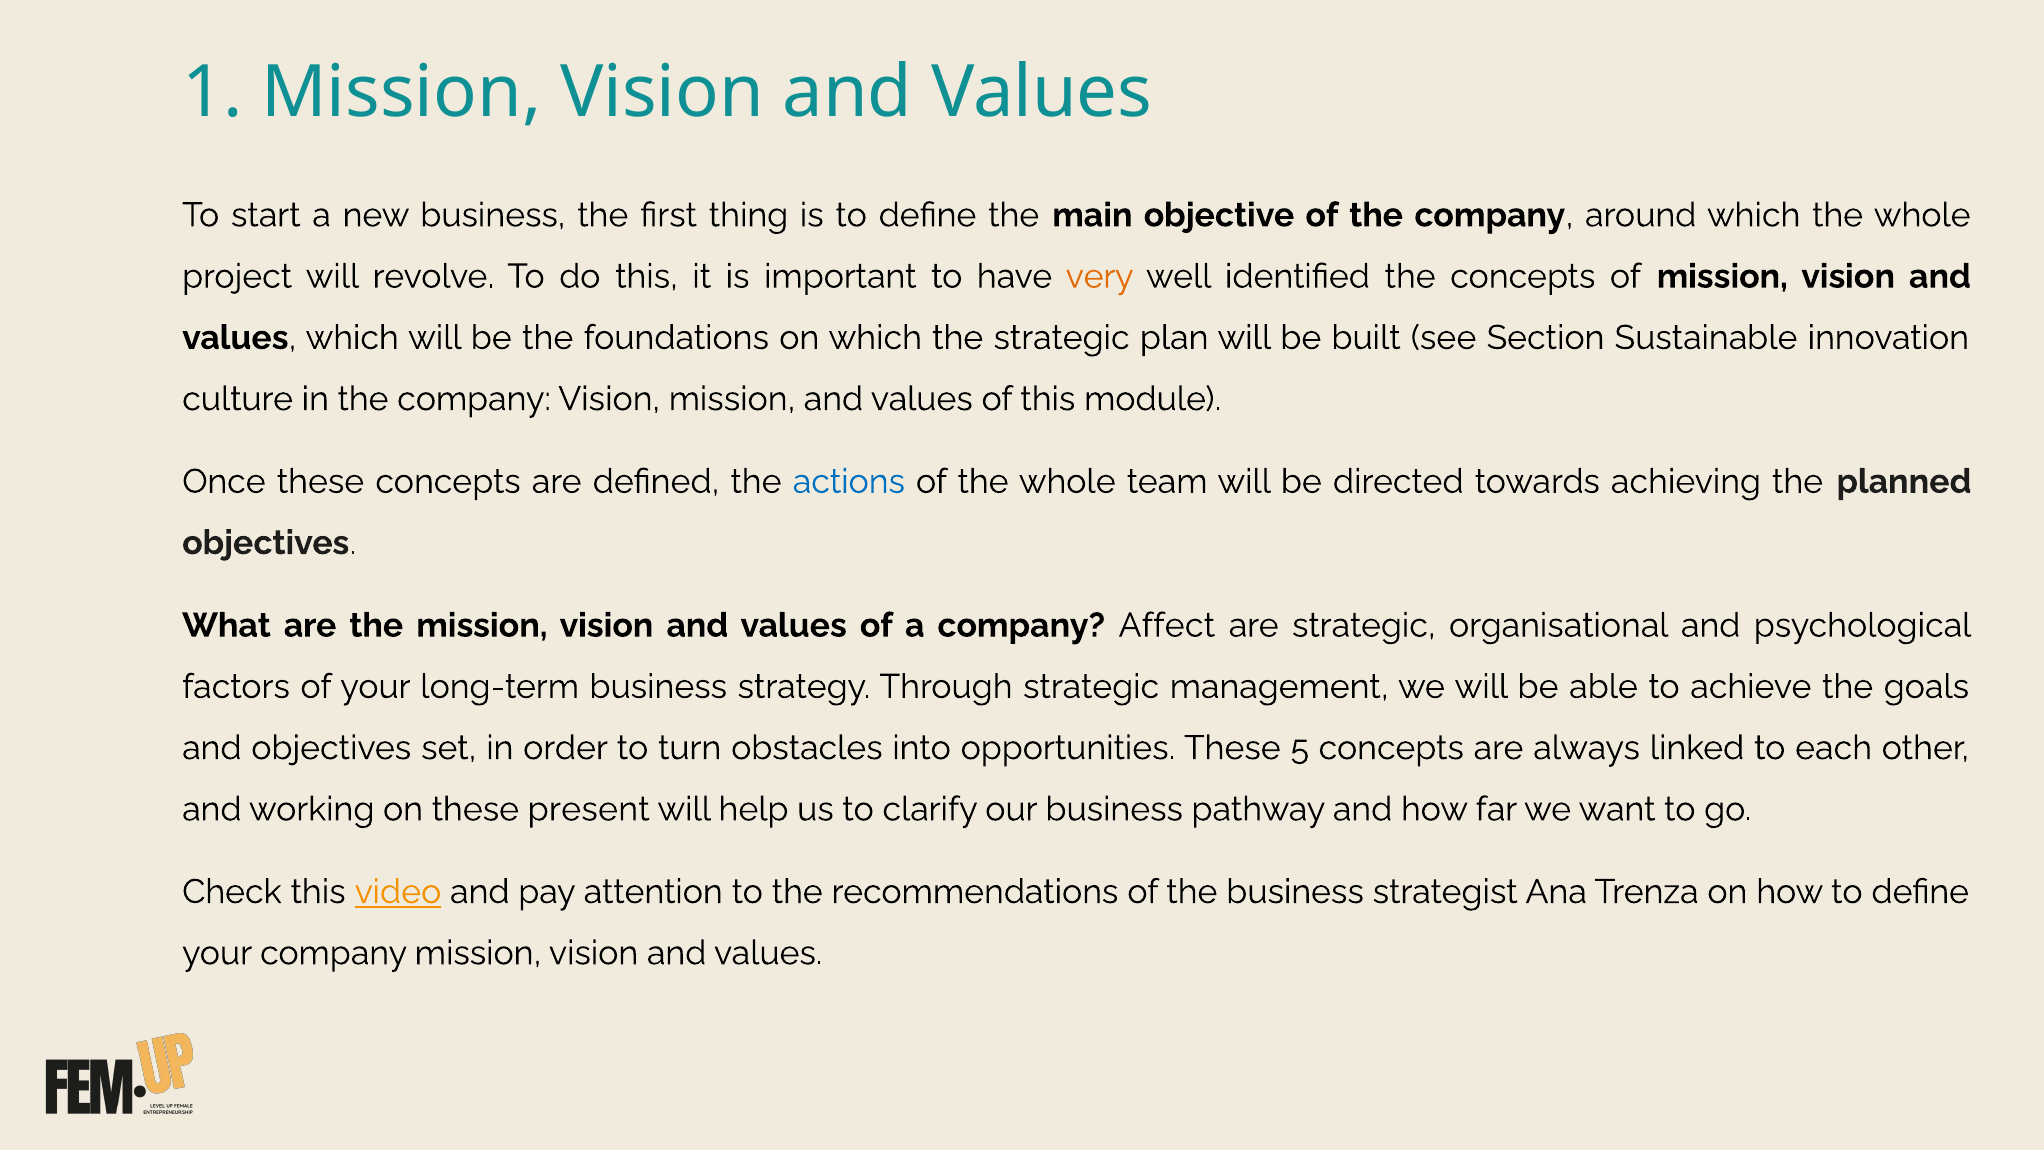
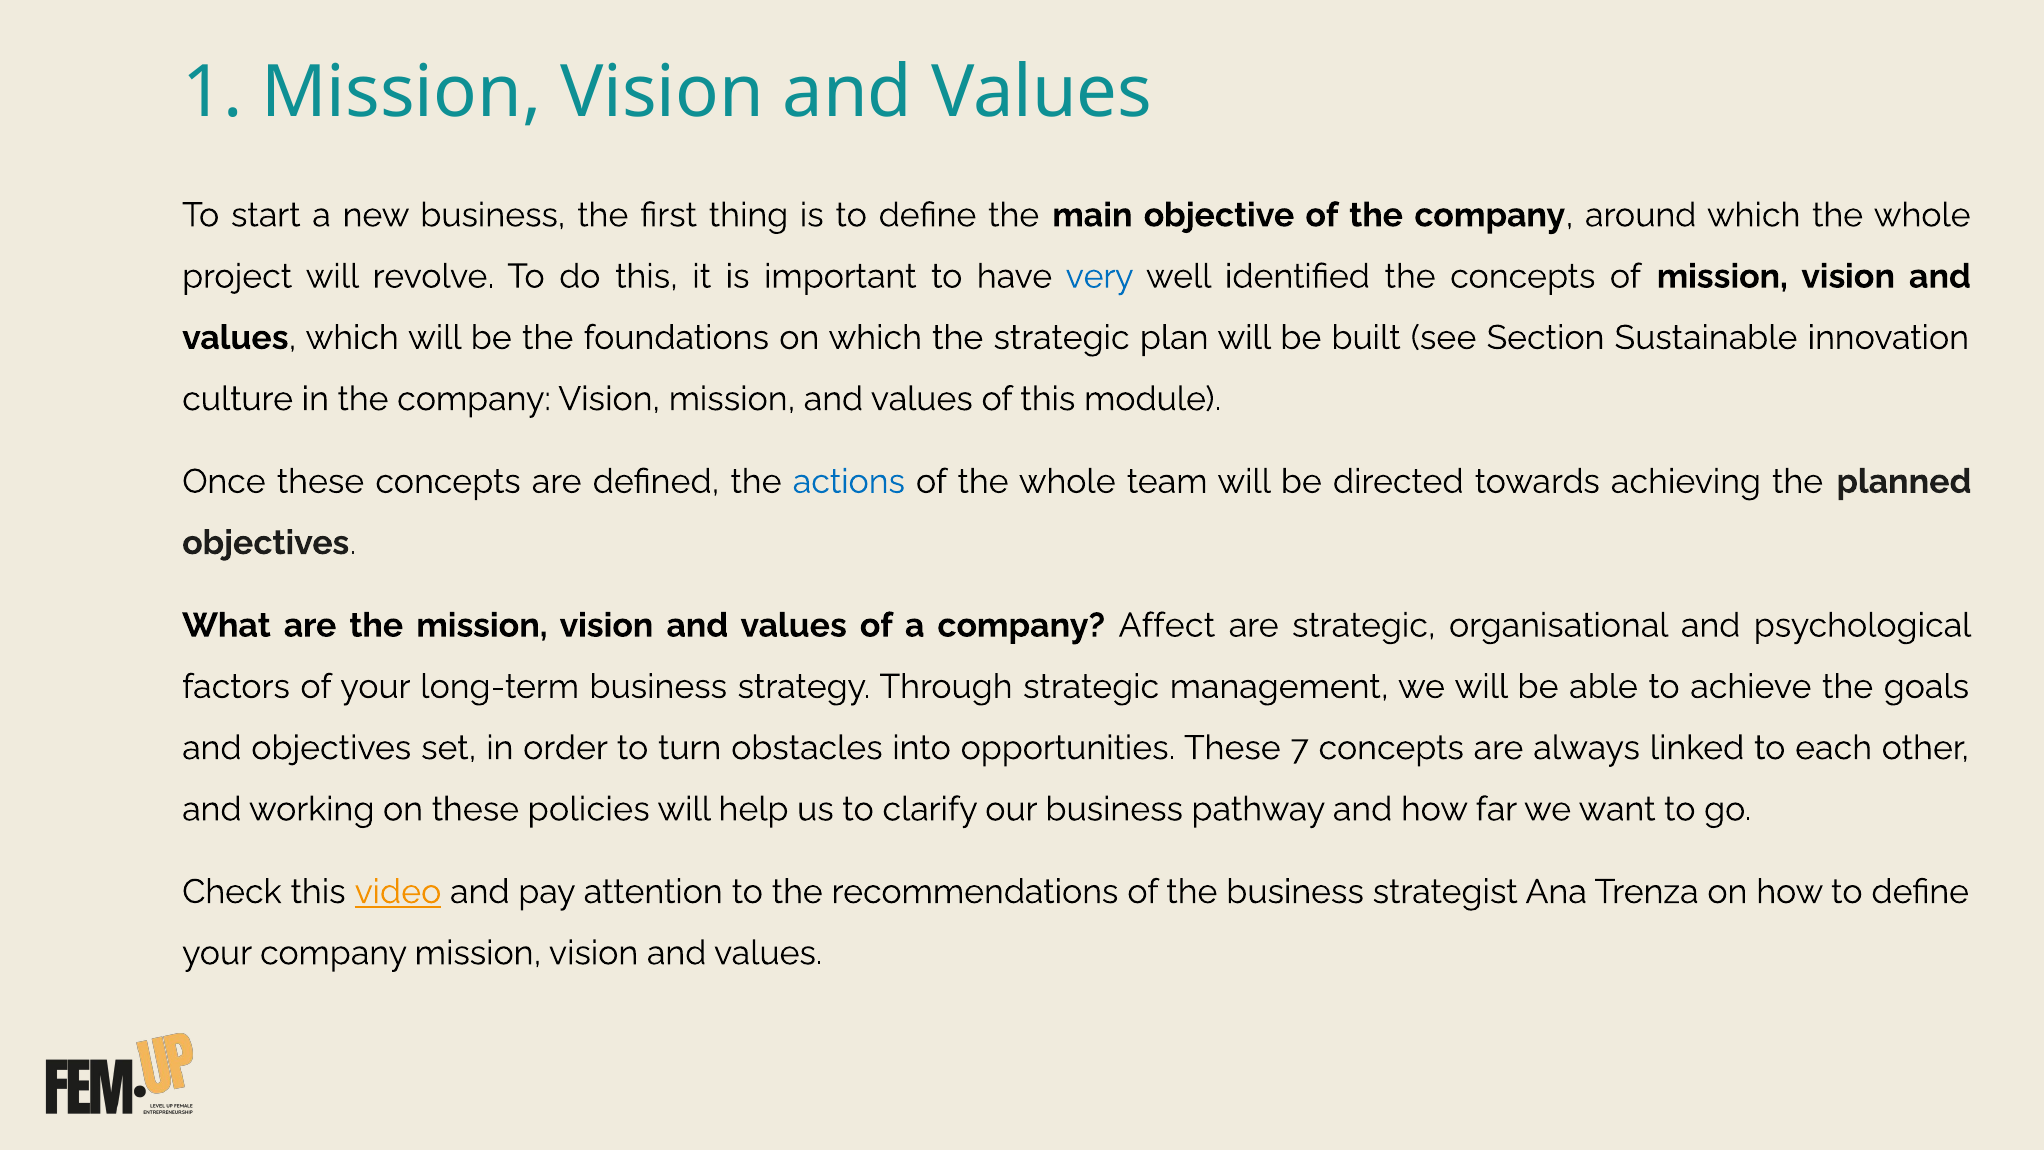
very colour: orange -> blue (1100, 276)
5: 5 -> 7 (1300, 748)
present: present -> policies (589, 809)
